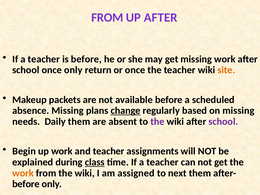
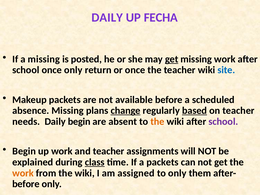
FROM: FROM -> DAILY (107, 18)
UP AFTER: AFTER -> FECHA (161, 18)
teacher: teacher -> missing (44, 59)
is before: before -> posted (86, 59)
get underline: none -> present (172, 59)
site colour: orange -> blue (226, 70)
based underline: none -> present (195, 111)
on missing: missing -> teacher (238, 111)
Daily them: them -> begin (79, 122)
the colour: purple -> orange (157, 122)
time If a teacher: teacher -> packets (163, 162)
to next: next -> only (177, 173)
